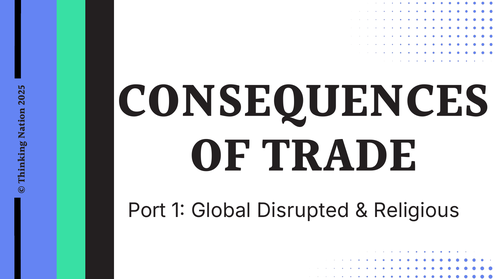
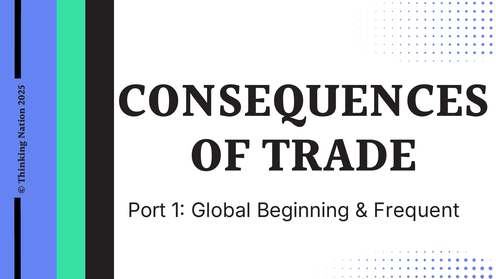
Disrupted: Disrupted -> Beginning (303, 211)
Religious: Religious -> Frequent (417, 211)
